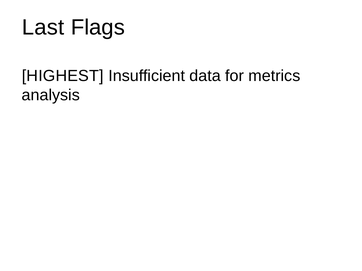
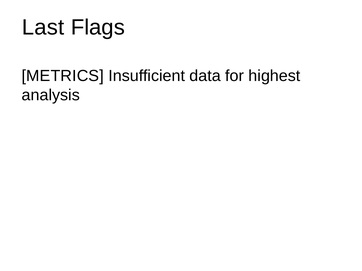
HIGHEST: HIGHEST -> METRICS (63, 76)
metrics: metrics -> highest (274, 76)
